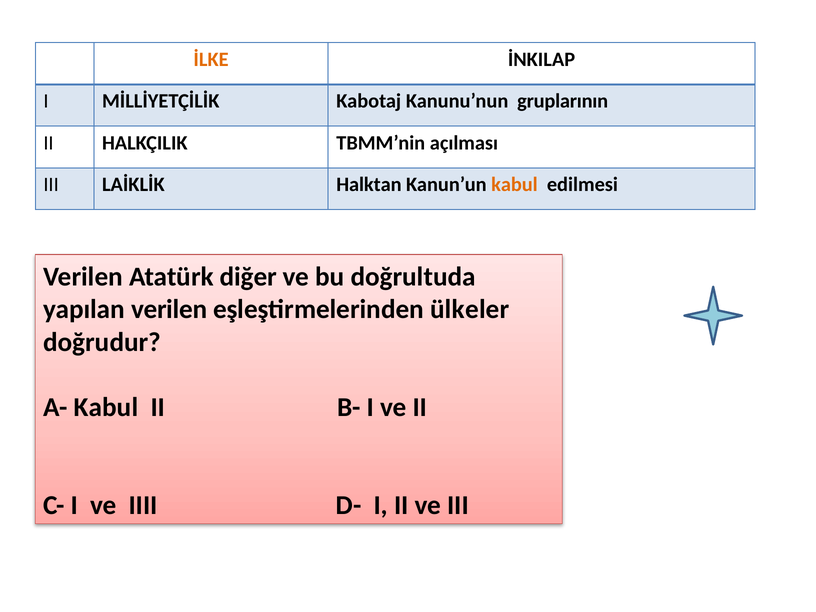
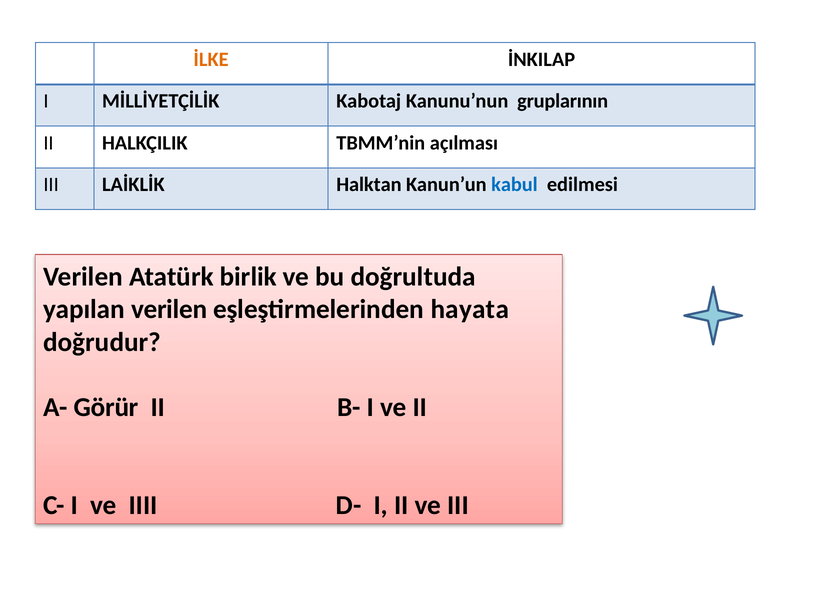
kabul colour: orange -> blue (514, 185)
diğer: diğer -> birlik (248, 277)
ülkeler: ülkeler -> hayata (470, 309)
A- Kabul: Kabul -> Görür (106, 407)
